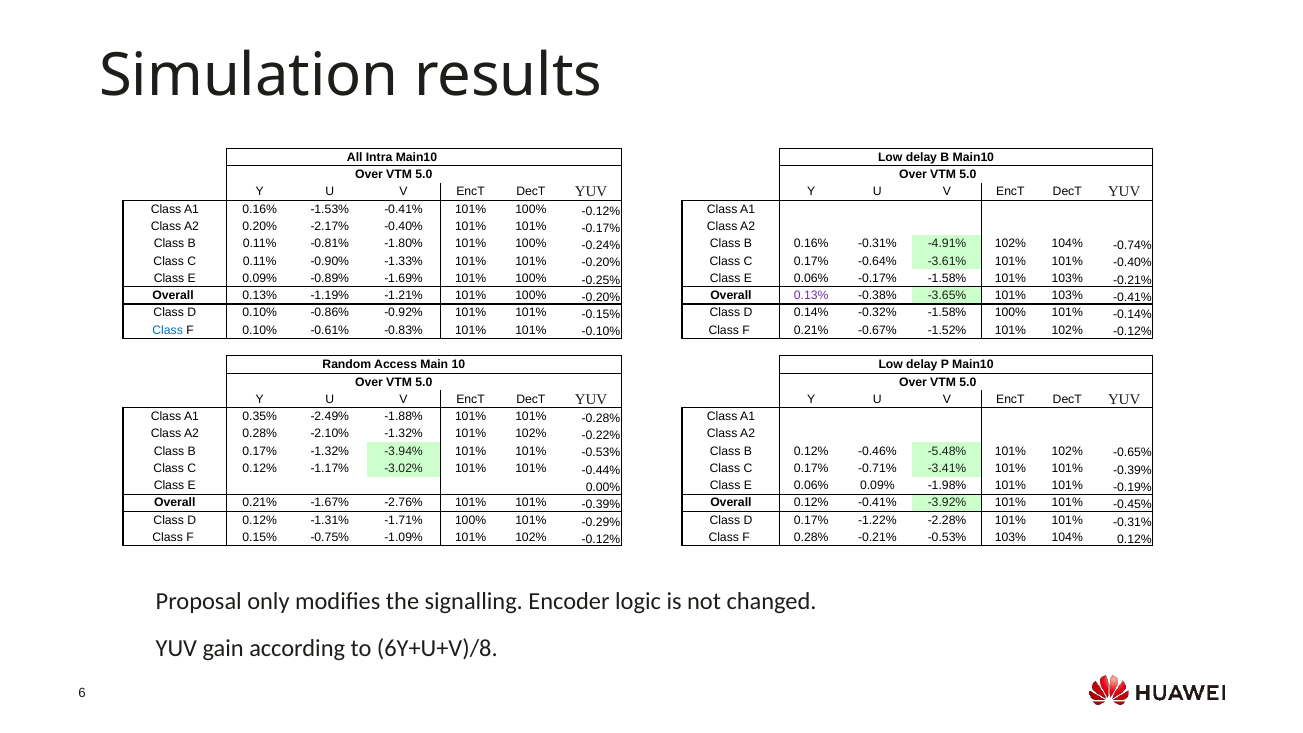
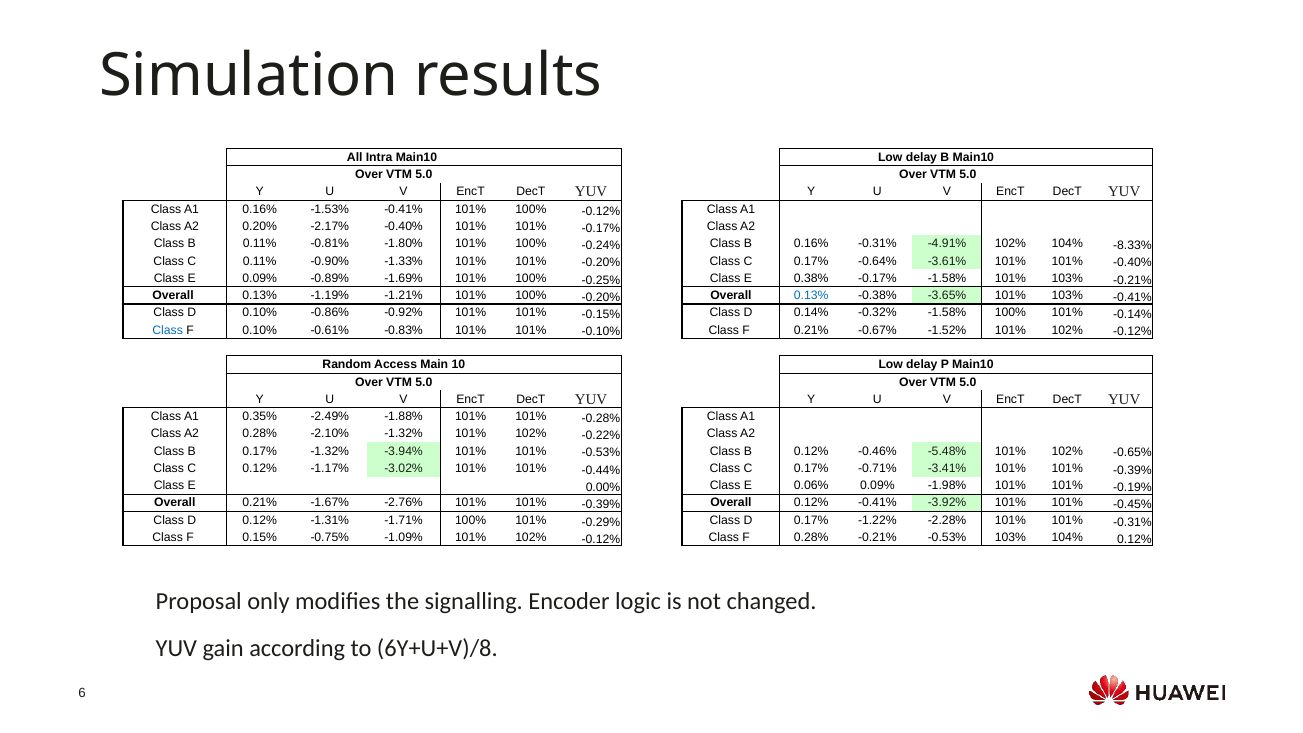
-0.74%: -0.74% -> -8.33% (1132, 245)
0.06%: 0.06% -> 0.38% (811, 278)
0.13% colour: purple -> blue (811, 295)
